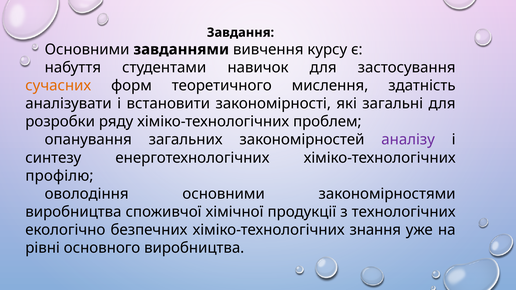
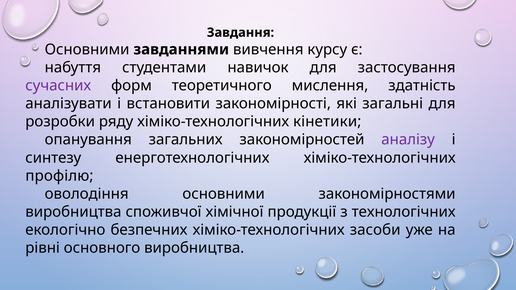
сучасних colour: orange -> purple (58, 86)
проблем: проблем -> кінетики (327, 122)
знання: знання -> засоби (375, 230)
